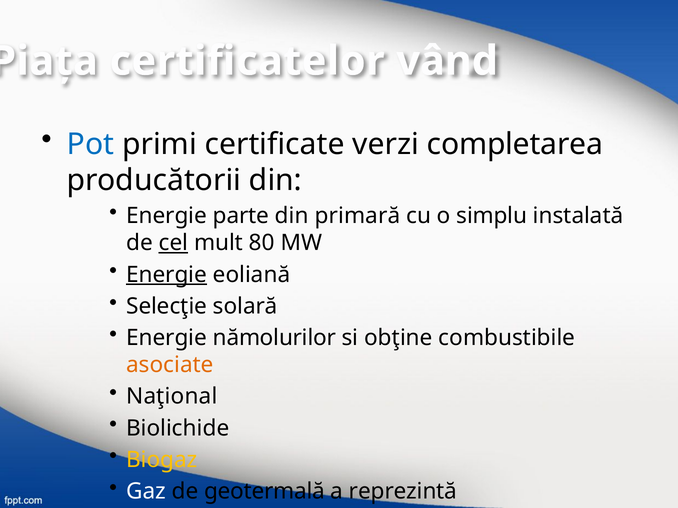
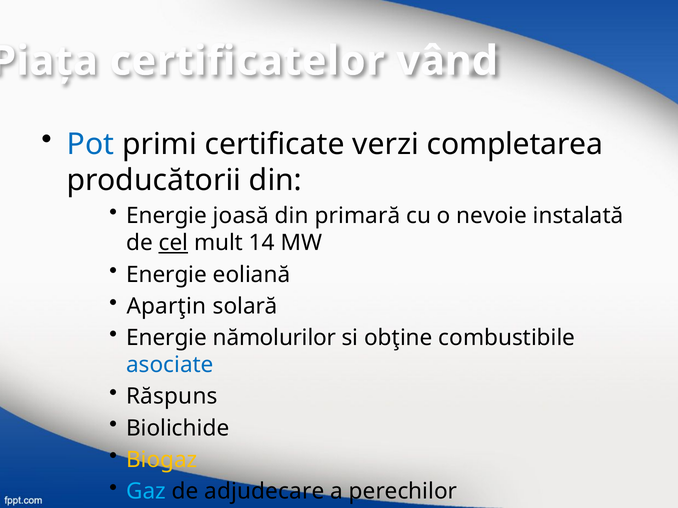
parte: parte -> joasă (241, 216)
simplu: simplu -> nevoie (492, 216)
80: 80 -> 14 (262, 243)
Energie underline: present -> none (167, 275)
Selecţie: Selecţie -> Aparţin (166, 307)
asociate colour: orange -> blue (170, 365)
Naţional: Naţional -> Răspuns (172, 397)
Gaz colour: white -> light blue (146, 492)
geotermală: geotermală -> adjudecare (264, 492)
reprezintă: reprezintă -> perechilor (403, 492)
